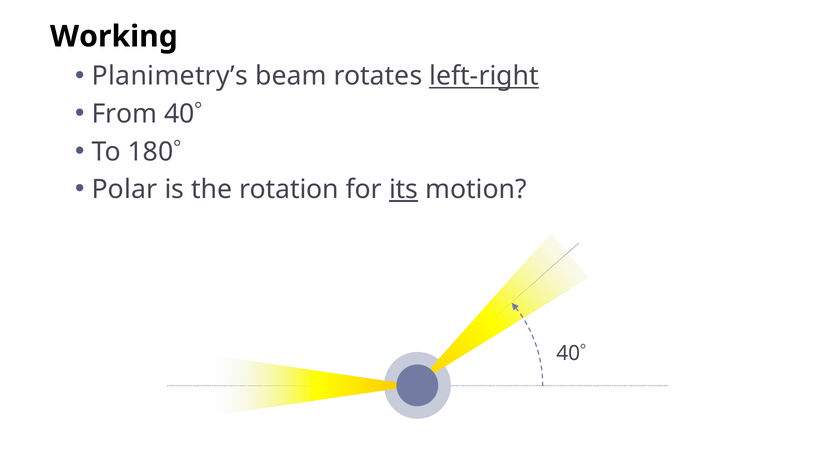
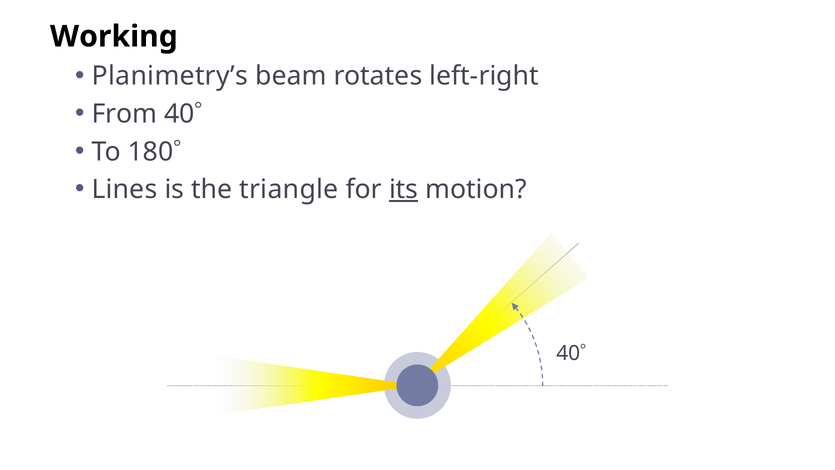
left-right underline: present -> none (484, 76)
Polar: Polar -> Lines (125, 189)
rotation: rotation -> triangle (289, 189)
